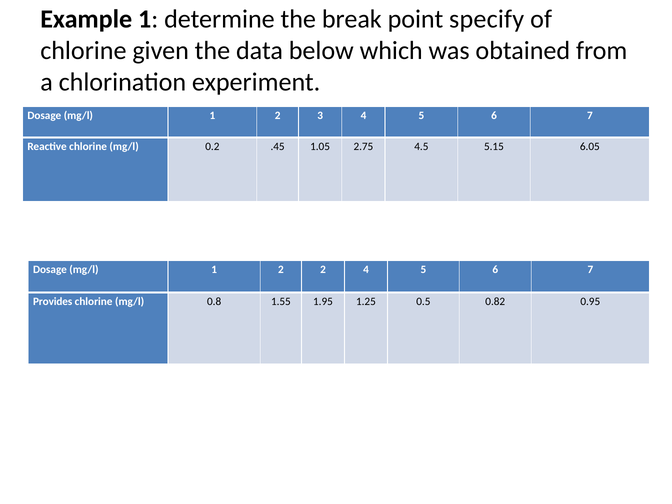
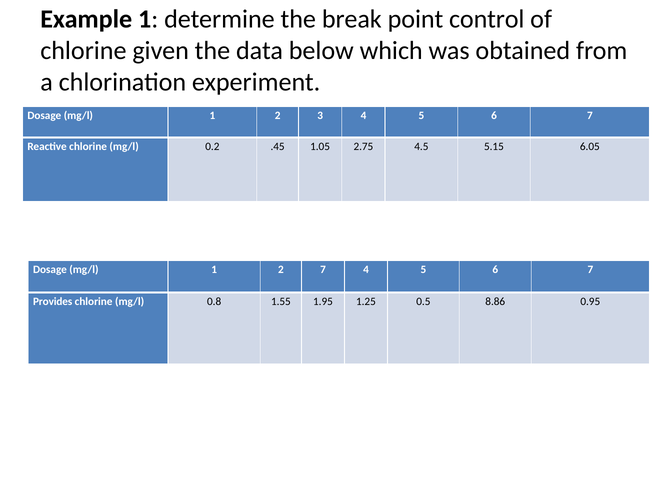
specify: specify -> control (487, 19)
2 2: 2 -> 7 (323, 270)
0.82: 0.82 -> 8.86 (495, 301)
